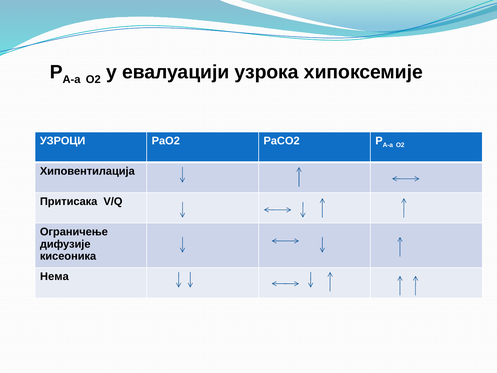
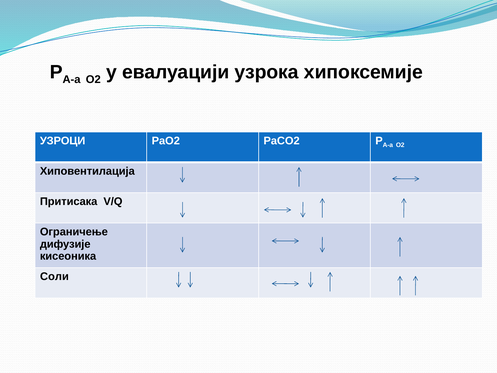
Нема: Нема -> Соли (54, 276)
